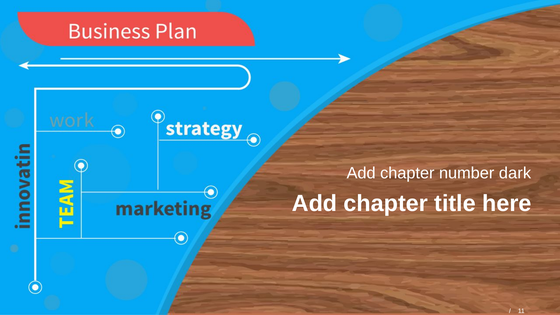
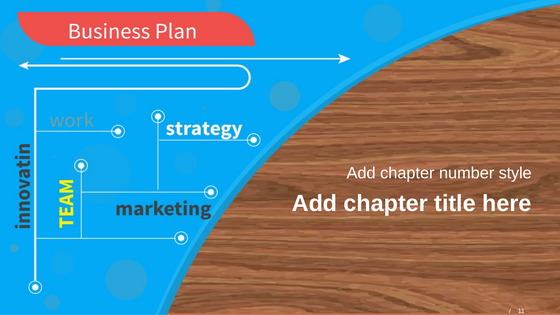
dark: dark -> style (515, 173)
